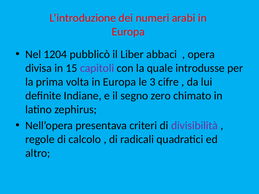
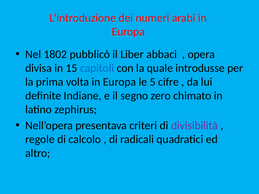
1204: 1204 -> 1802 (55, 54)
capitoli colour: purple -> blue (97, 68)
3: 3 -> 5 (153, 82)
